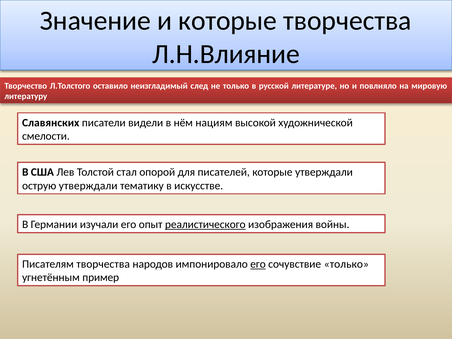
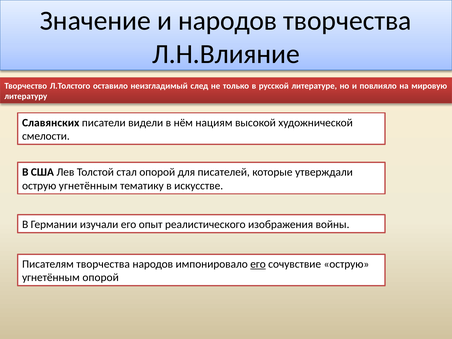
и которые: которые -> народов (228, 21)
утверждали: утверждали -> угнетённым (88, 186)
реалистического underline: present -> none (205, 225)
сочувствие только: только -> острую (346, 264)
угнетённым пример: пример -> опорой (101, 278)
